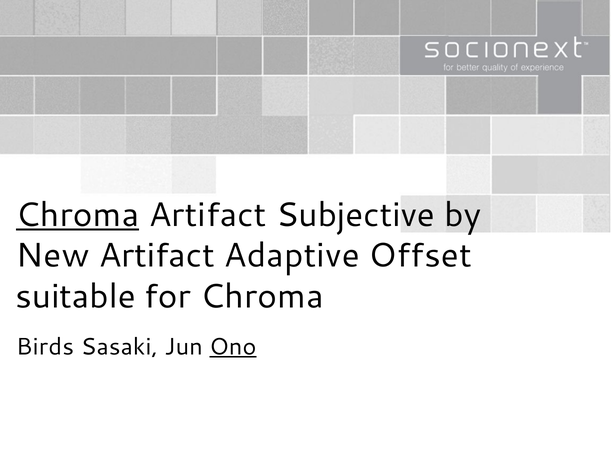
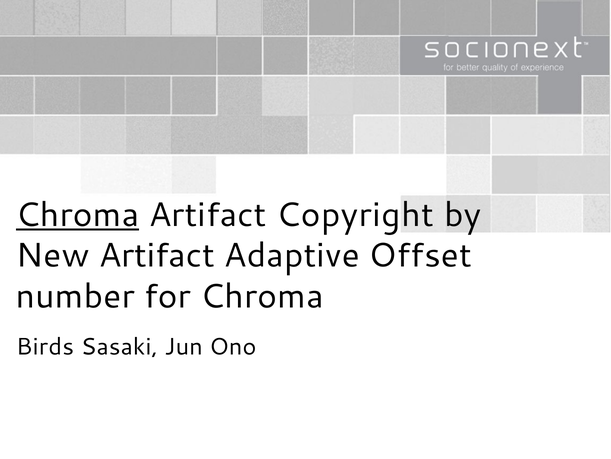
Subjective: Subjective -> Copyright (355, 215)
suitable: suitable -> number (75, 296)
Ono underline: present -> none (233, 346)
